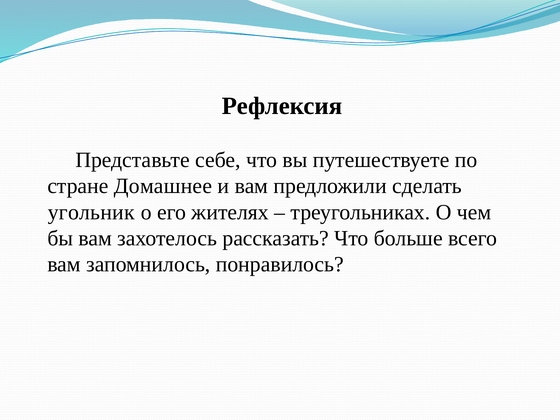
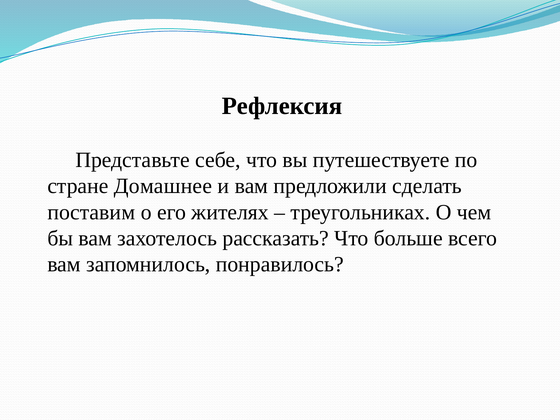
угольник: угольник -> поставим (91, 212)
